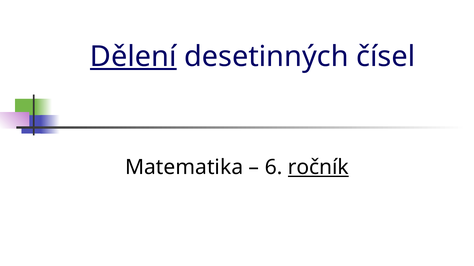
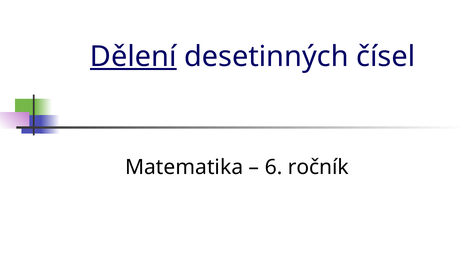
ročník underline: present -> none (318, 168)
